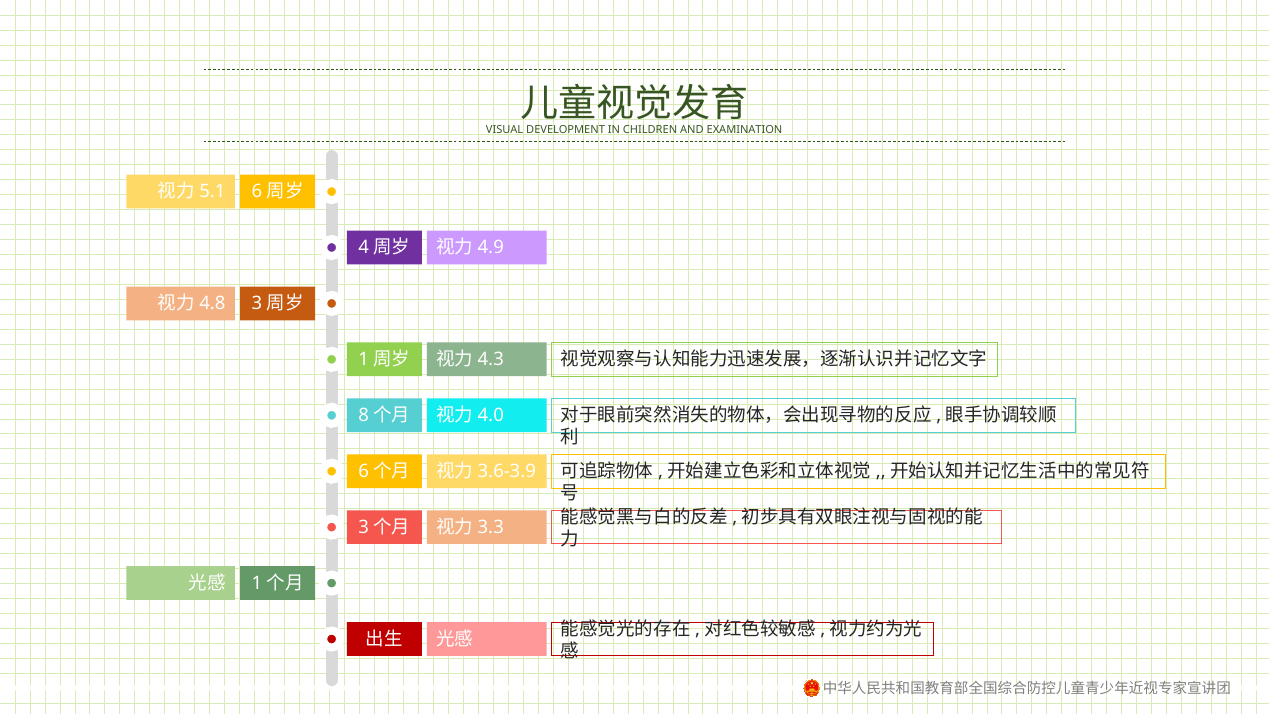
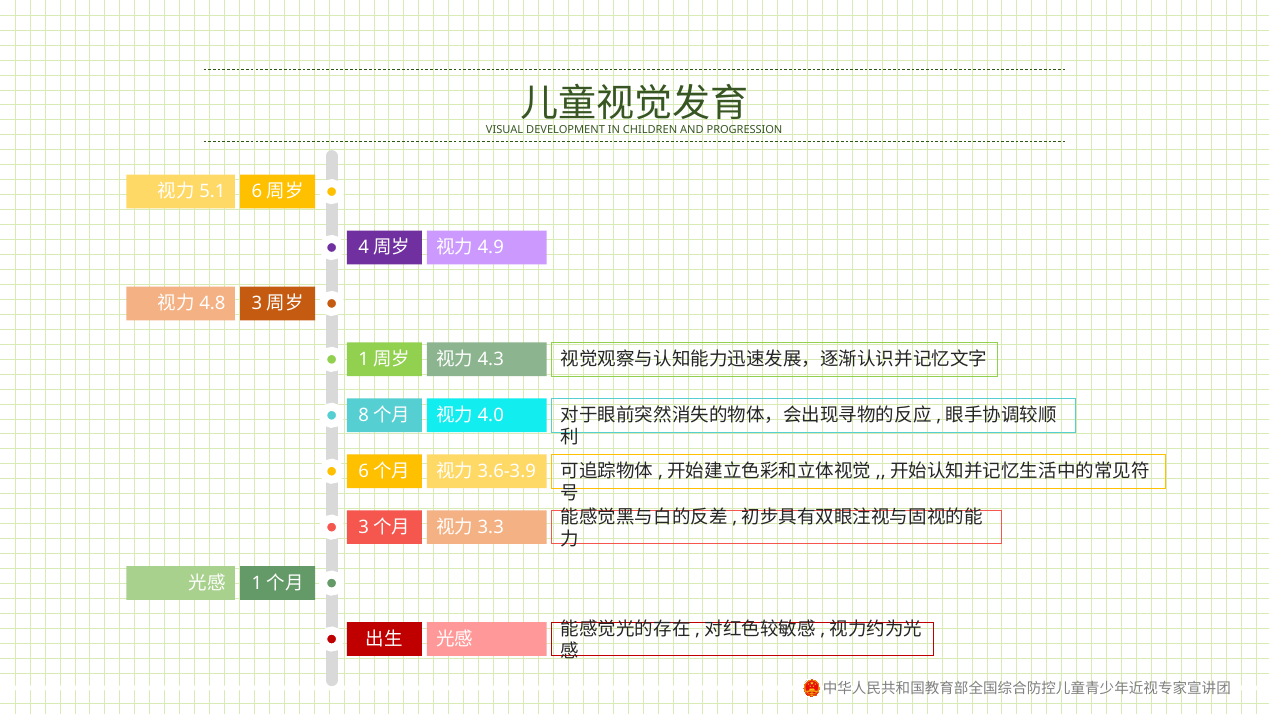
EXAMINATION: EXAMINATION -> PROGRESSION (745, 130)
